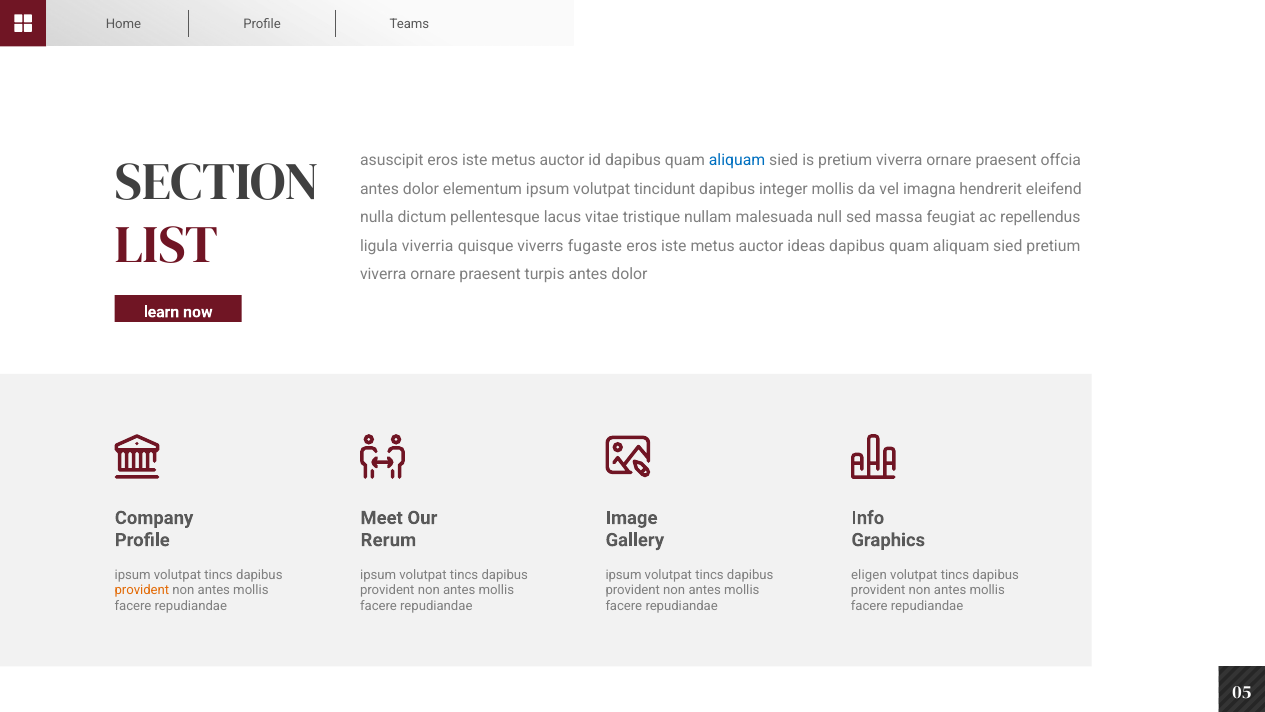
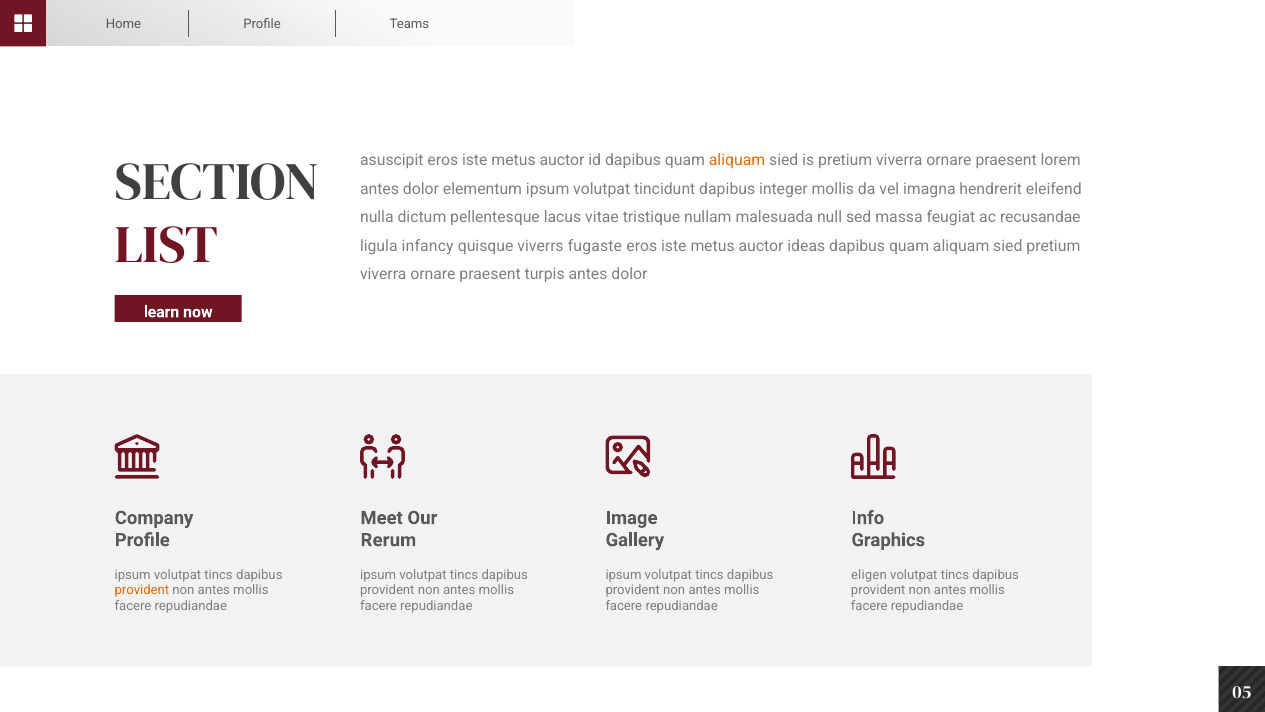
aliquam colour: blue -> orange (737, 160)
offcia: offcia -> lorem (1061, 160)
repellendus: repellendus -> recusandae (1040, 217)
viverria: viverria -> infancy (428, 246)
